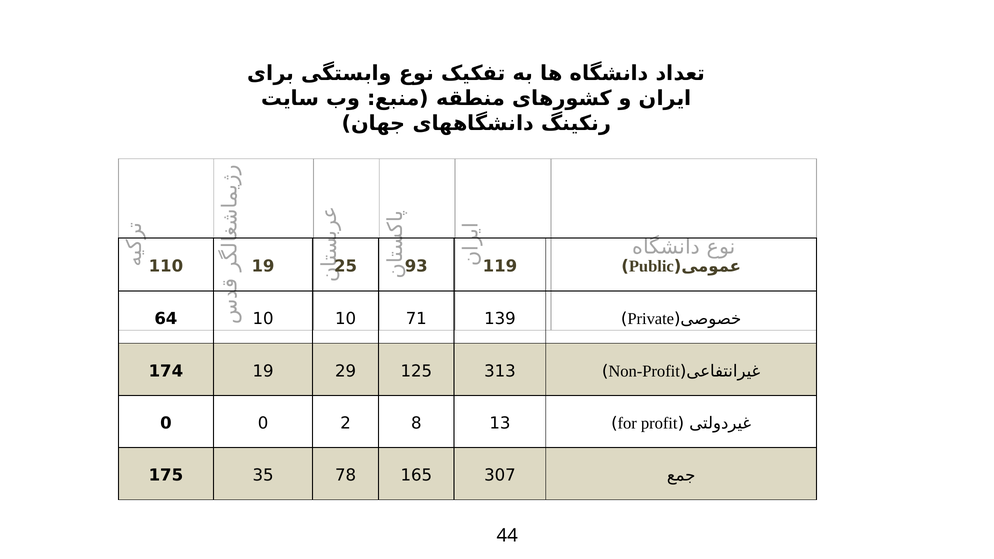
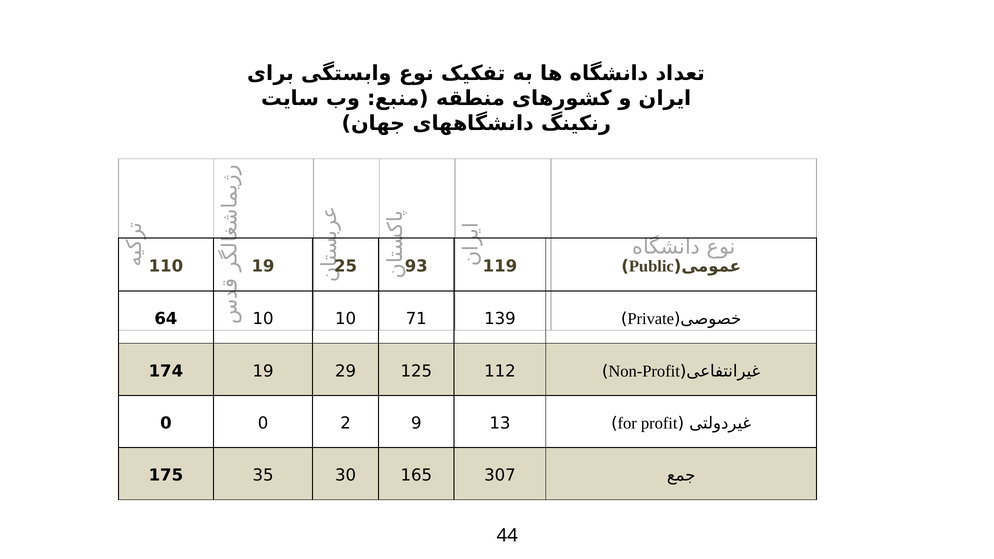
313: 313 -> 112 (500, 371)
8: 8 -> 9 (416, 423)
78: 78 -> 30 (346, 475)
